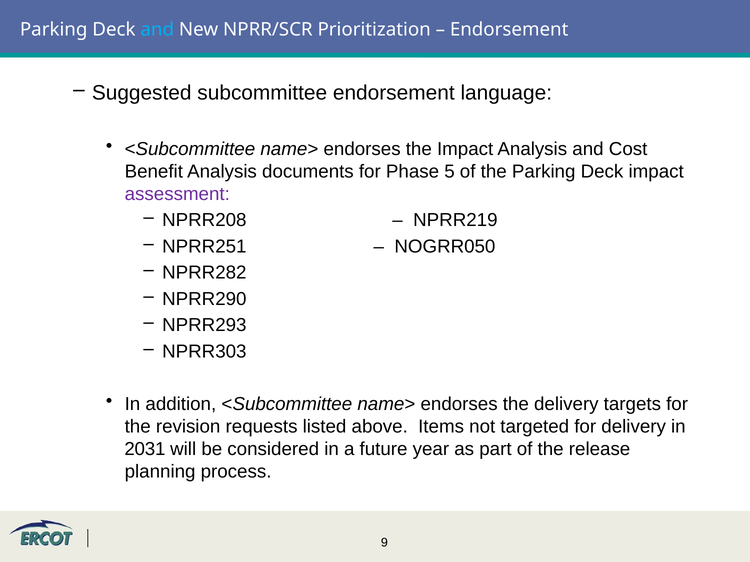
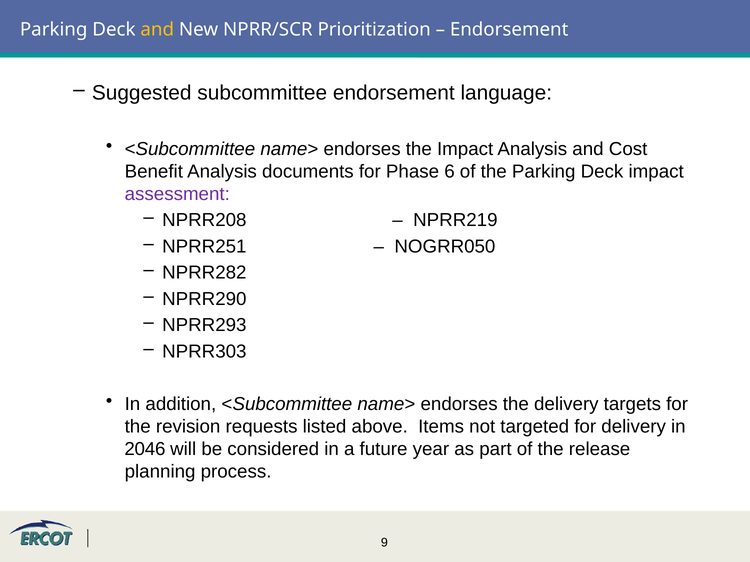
and colour: light blue -> yellow (157, 29)
5: 5 -> 6 (449, 172)
2031: 2031 -> 2046 (145, 449)
